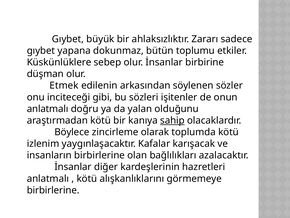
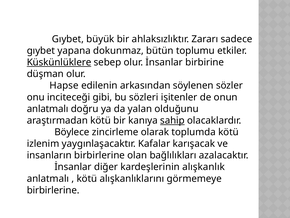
Küskünlüklere underline: none -> present (59, 62)
Etmek: Etmek -> Hapse (64, 85)
hazretleri: hazretleri -> alışkanlık (204, 167)
